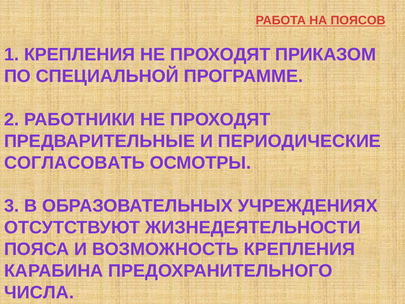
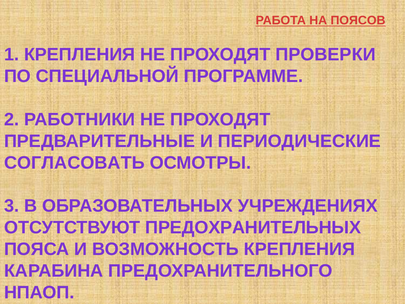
ПРИКАЗОМ: ПРИКАЗОМ -> ПРОВЕРКИ (326, 55)
ЖИЗНЕДЕЯТЕЛЬНОСТИ: ЖИЗНЕДЕЯТЕЛЬНОСТИ -> ПРЕДОХРАНИТЕЛЬНЫХ (253, 227)
ЧИСЛА: ЧИСЛА -> НПАОП (39, 292)
